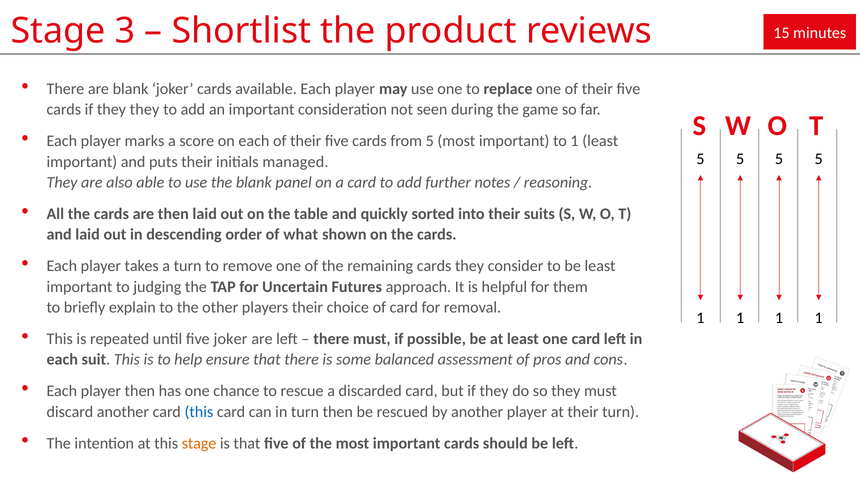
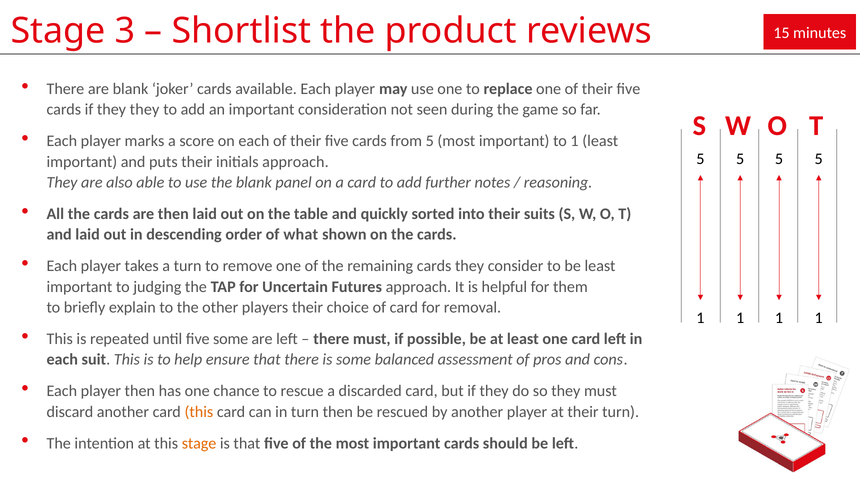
initials managed: managed -> approach (295, 162)
five joker: joker -> some (231, 339)
this colour: blue -> orange (199, 412)
